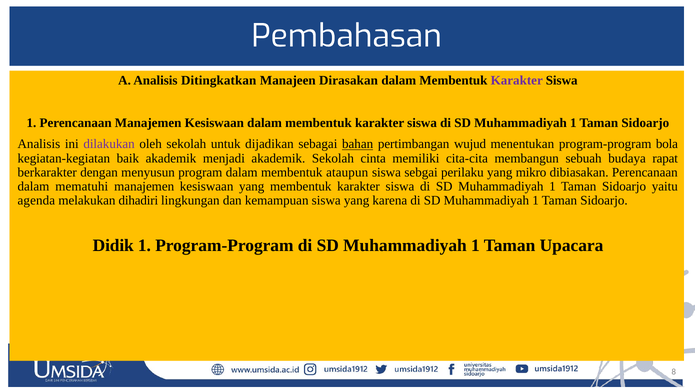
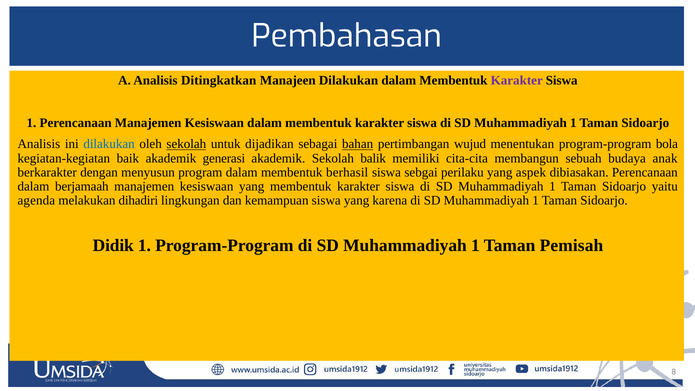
Manajeen Dirasakan: Dirasakan -> Dilakukan (349, 80)
dilakukan colour: purple -> blue (109, 144)
sekolah underline: none -> present (186, 144)
menjadi: menjadi -> generasi (224, 158)
cinta: cinta -> balik (373, 158)
rapat: rapat -> anak (665, 158)
ataupun: ataupun -> berhasil (347, 172)
mikro: mikro -> aspek (531, 172)
mematuhi: mematuhi -> berjamaah (82, 186)
Upacara: Upacara -> Pemisah (571, 245)
